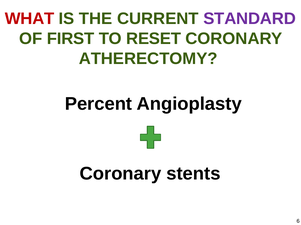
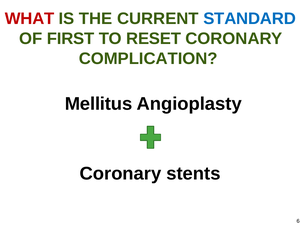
STANDARD colour: purple -> blue (250, 19)
ATHERECTOMY: ATHERECTOMY -> COMPLICATION (148, 59)
Percent: Percent -> Mellitus (99, 104)
